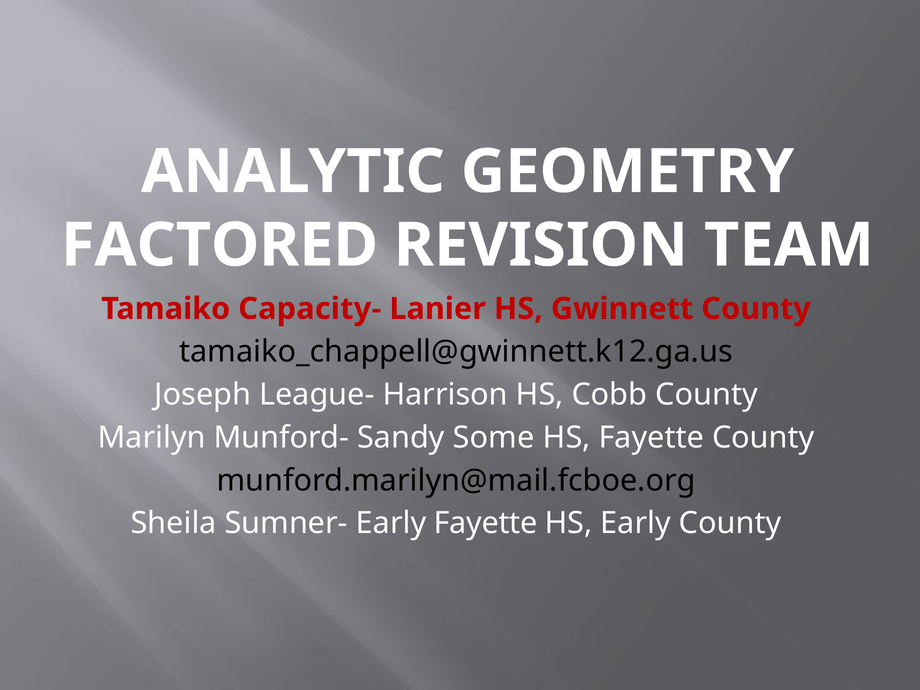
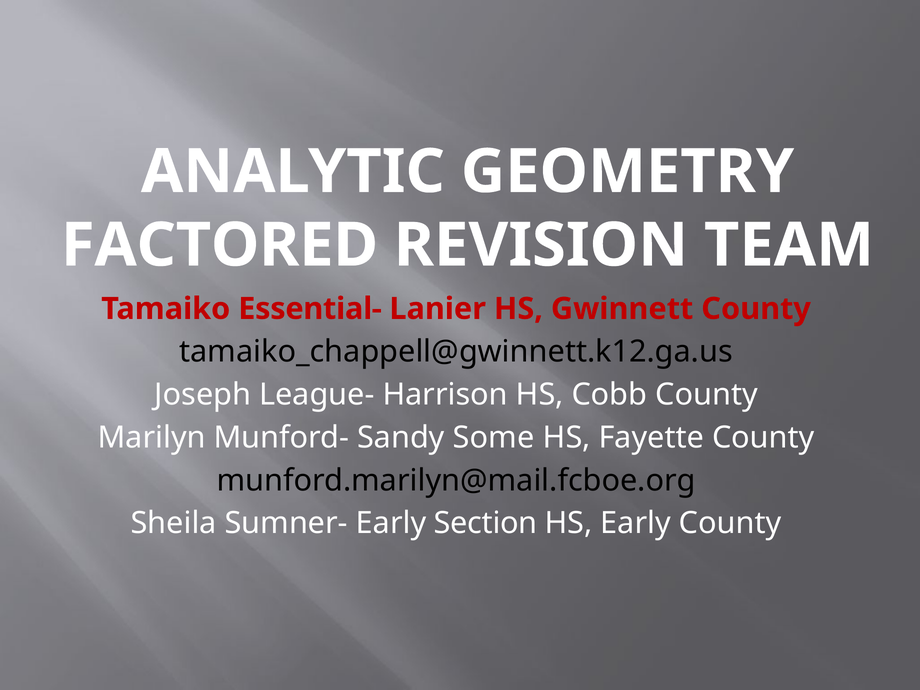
Capacity-: Capacity- -> Essential- (310, 309)
Early Fayette: Fayette -> Section (486, 523)
